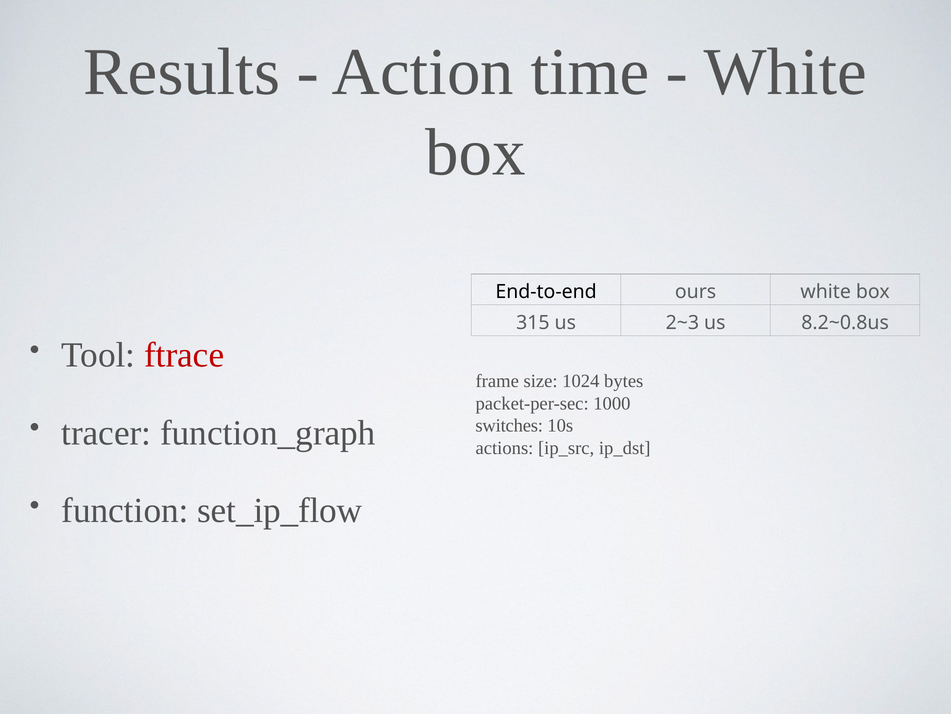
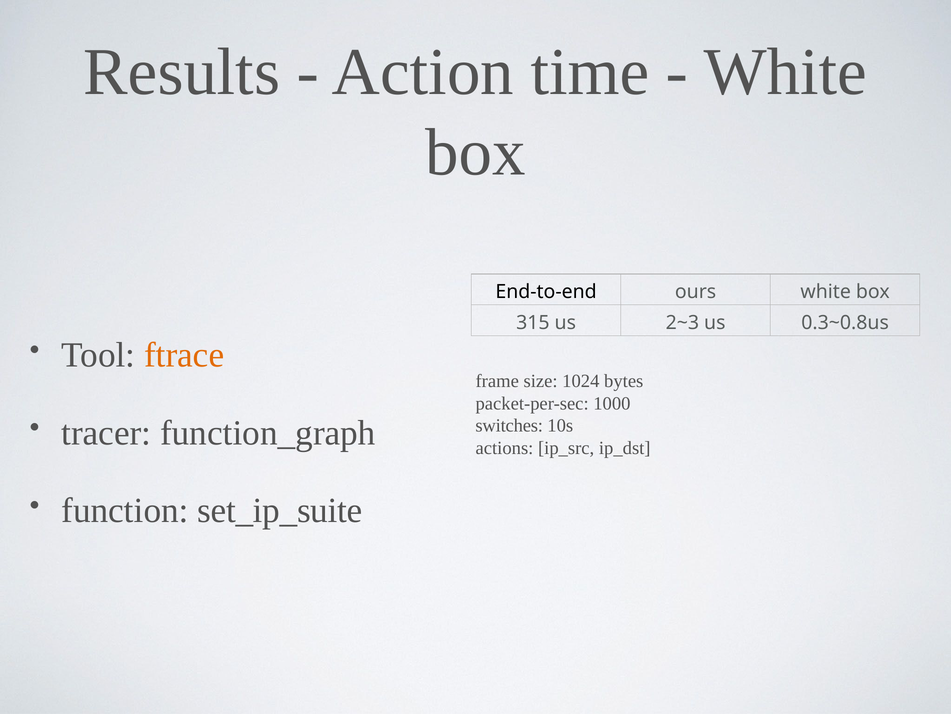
8.2~0.8us: 8.2~0.8us -> 0.3~0.8us (845, 323)
ftrace colour: red -> orange (184, 355)
set_ip_flow: set_ip_flow -> set_ip_suite (280, 510)
